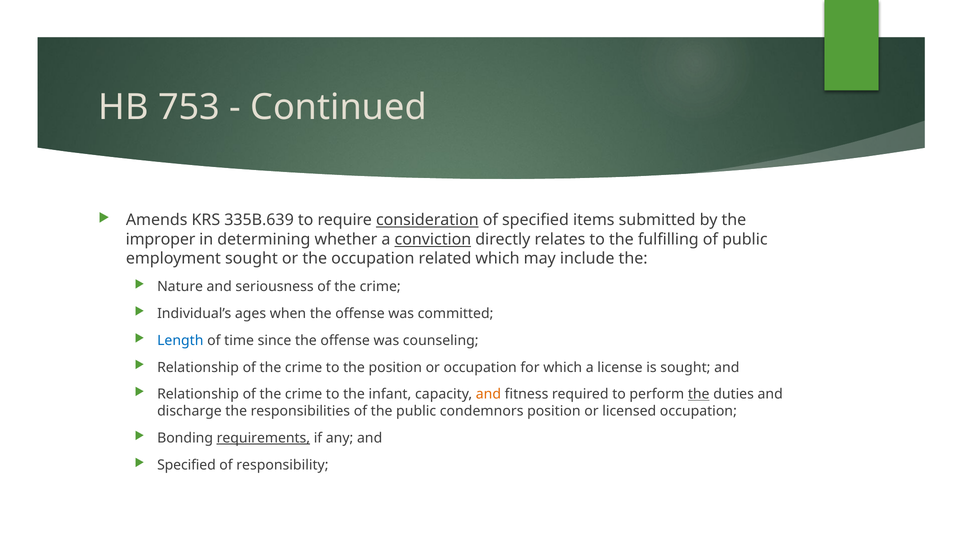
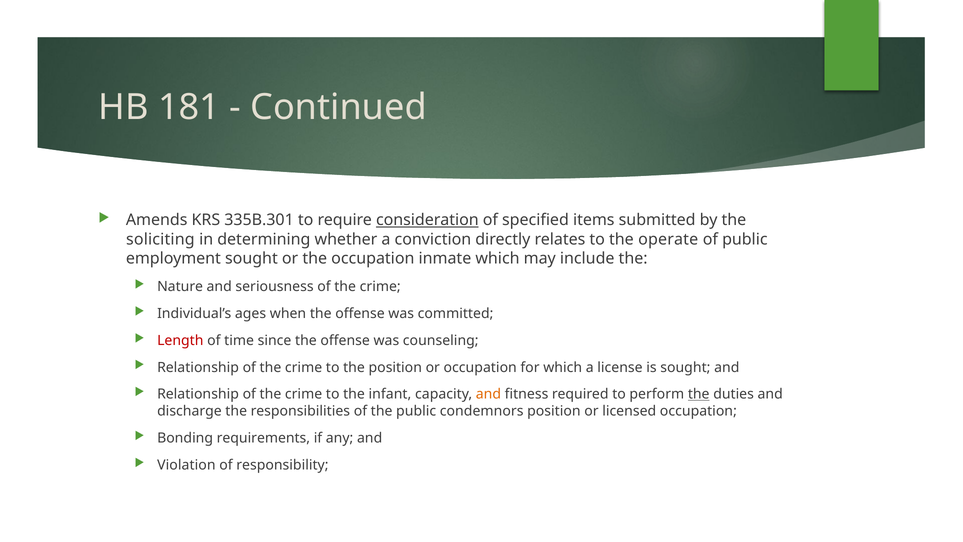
753: 753 -> 181 (189, 107)
335B.639: 335B.639 -> 335B.301 (259, 220)
improper: improper -> soliciting (160, 239)
conviction underline: present -> none (433, 239)
fulfilling: fulfilling -> operate (668, 239)
related: related -> inmate (445, 258)
Length colour: blue -> red (180, 340)
requirements underline: present -> none (263, 438)
Specified: Specified -> Violation (186, 465)
